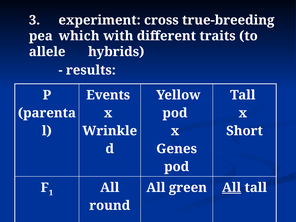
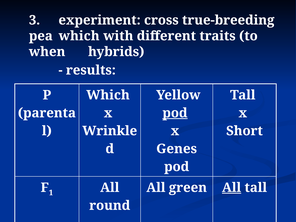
allele: allele -> when (47, 52)
Events: Events -> Which (108, 95)
pod underline: none -> present (175, 113)
